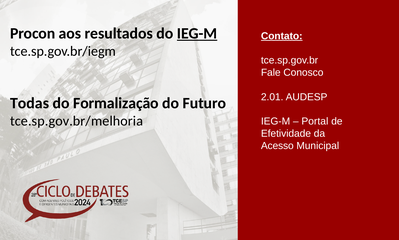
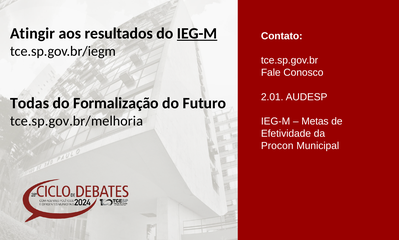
Procon: Procon -> Atingir (33, 33)
Contato underline: present -> none (282, 36)
Portal: Portal -> Metas (315, 121)
Acesso: Acesso -> Procon (277, 145)
